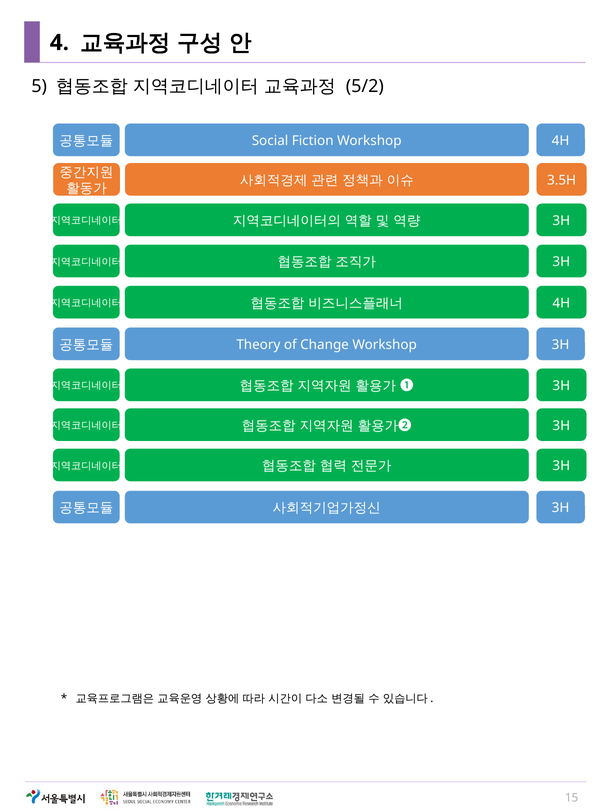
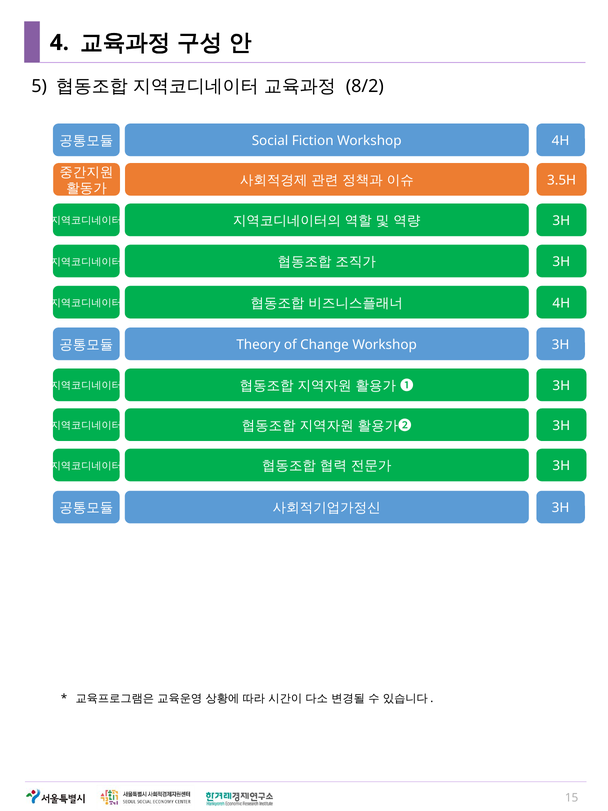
5/2: 5/2 -> 8/2 (365, 86)
